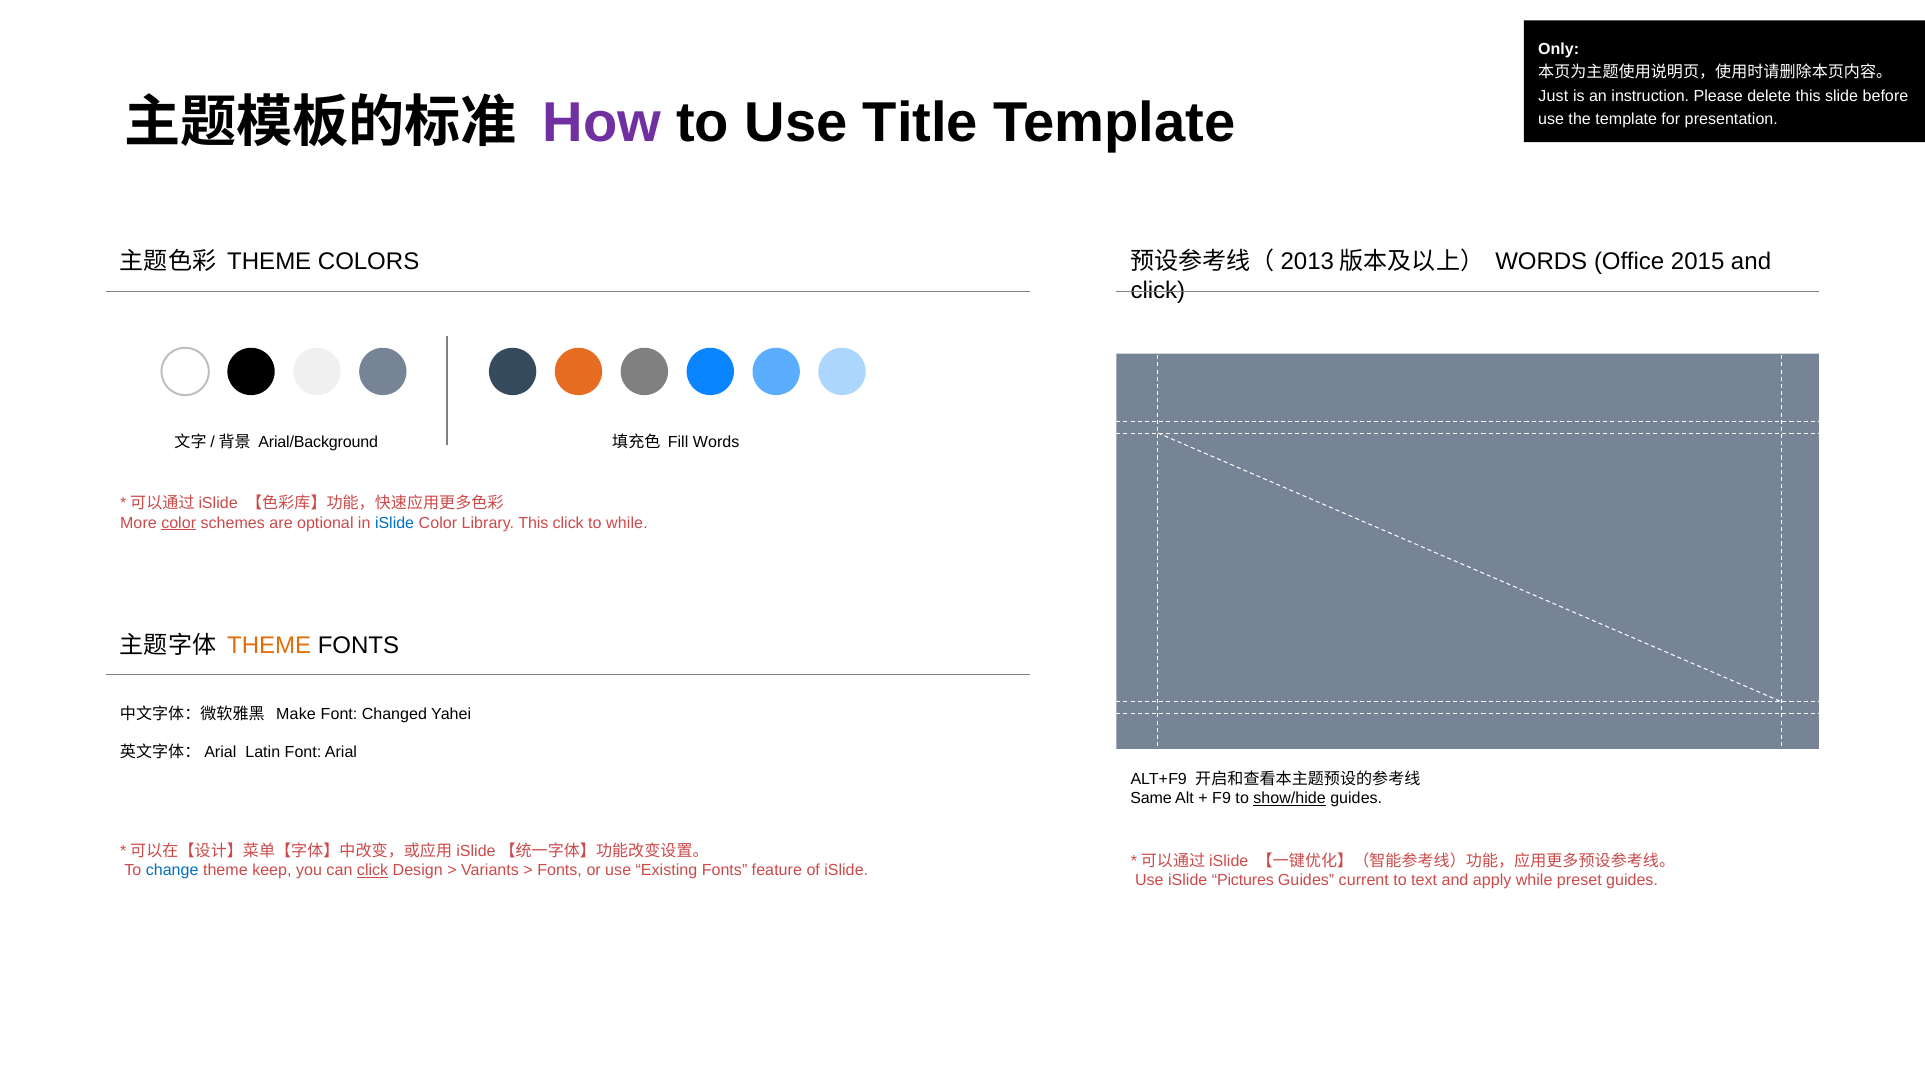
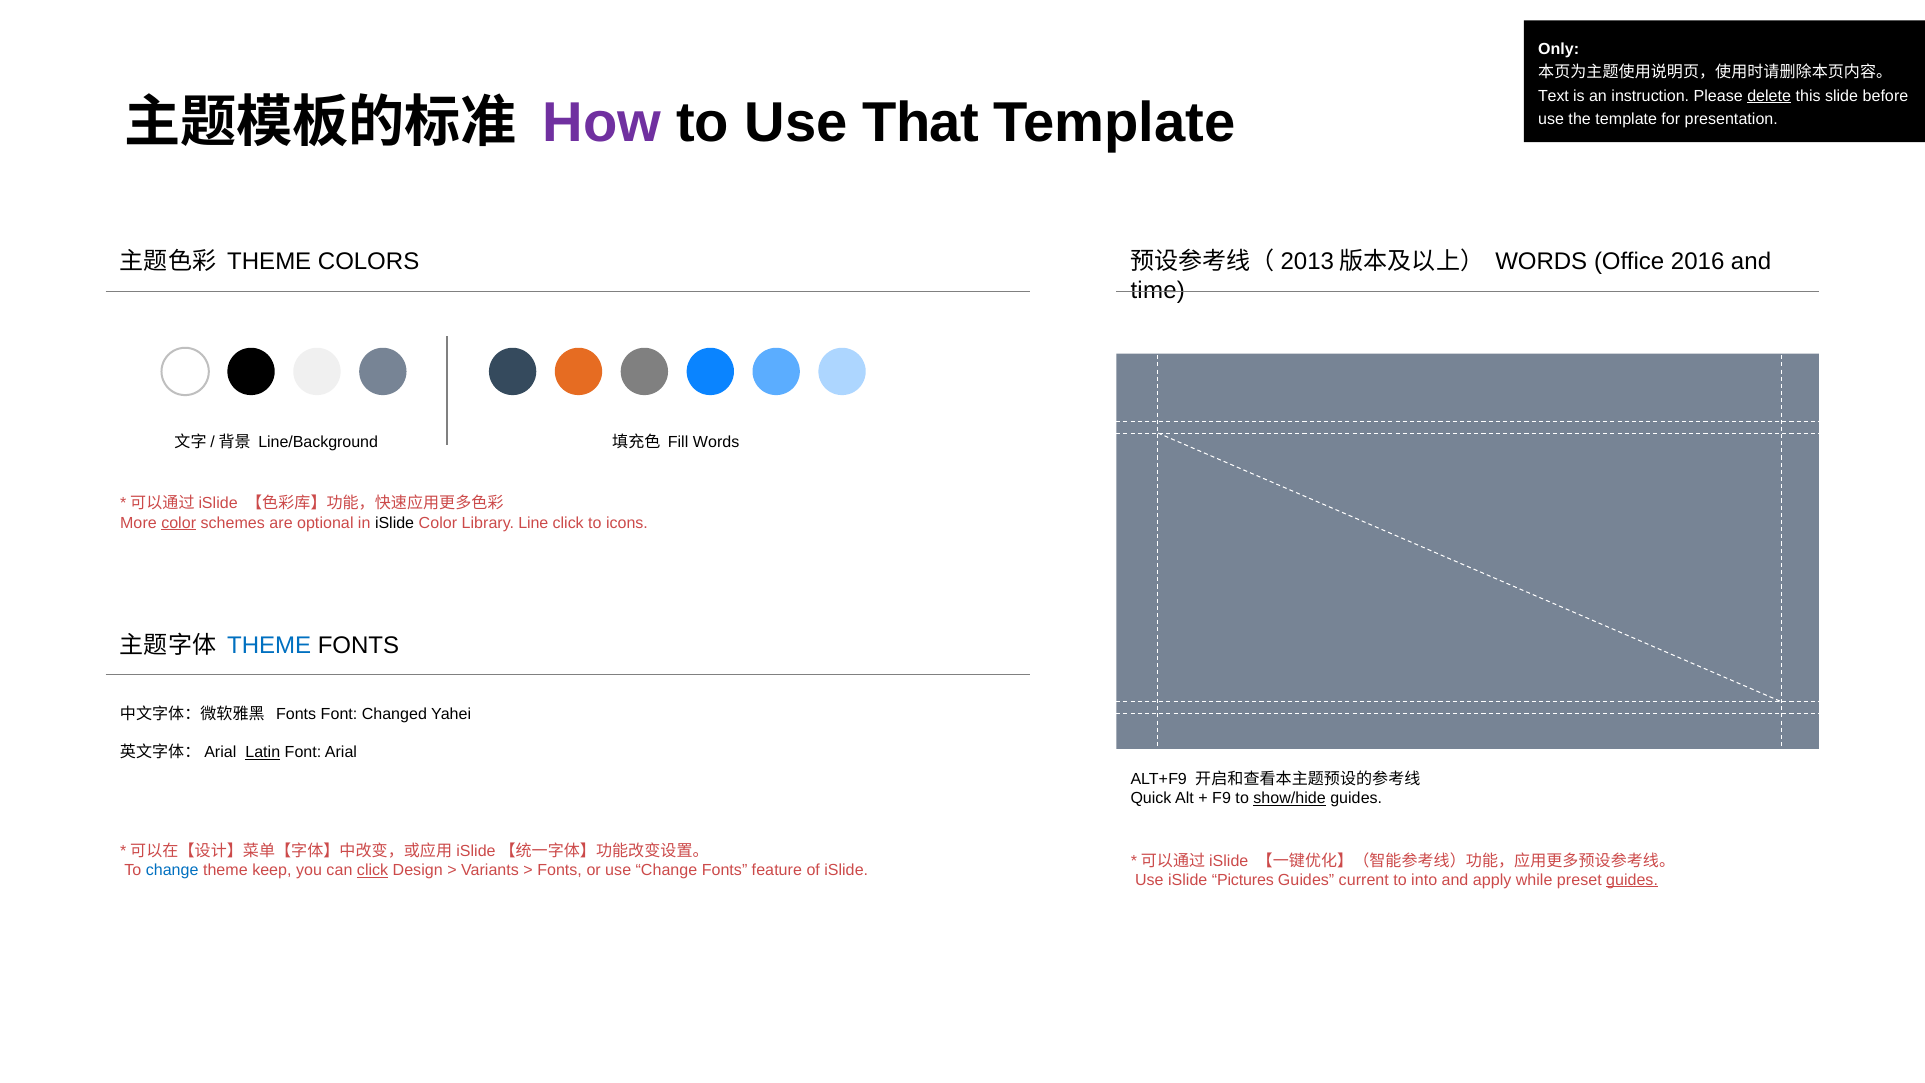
Just: Just -> Text (1553, 96)
delete underline: none -> present (1769, 96)
Title: Title -> That (921, 123)
2015: 2015 -> 2016 (1698, 262)
click: click -> time (1158, 291)
Arial/Background: Arial/Background -> Line/Background (318, 442)
iSlide colour: blue -> black (395, 523)
Library This: This -> Line (533, 523)
to while: while -> icons (627, 523)
THEME colour: orange -> blue (269, 646)
Make: Make -> Fonts (296, 714)
Latin underline: none -> present (263, 752)
Same: Same -> Quick (1151, 798)
use Existing: Existing -> Change (666, 870)
text: text -> into (1424, 880)
guides underline: none -> present (1632, 880)
